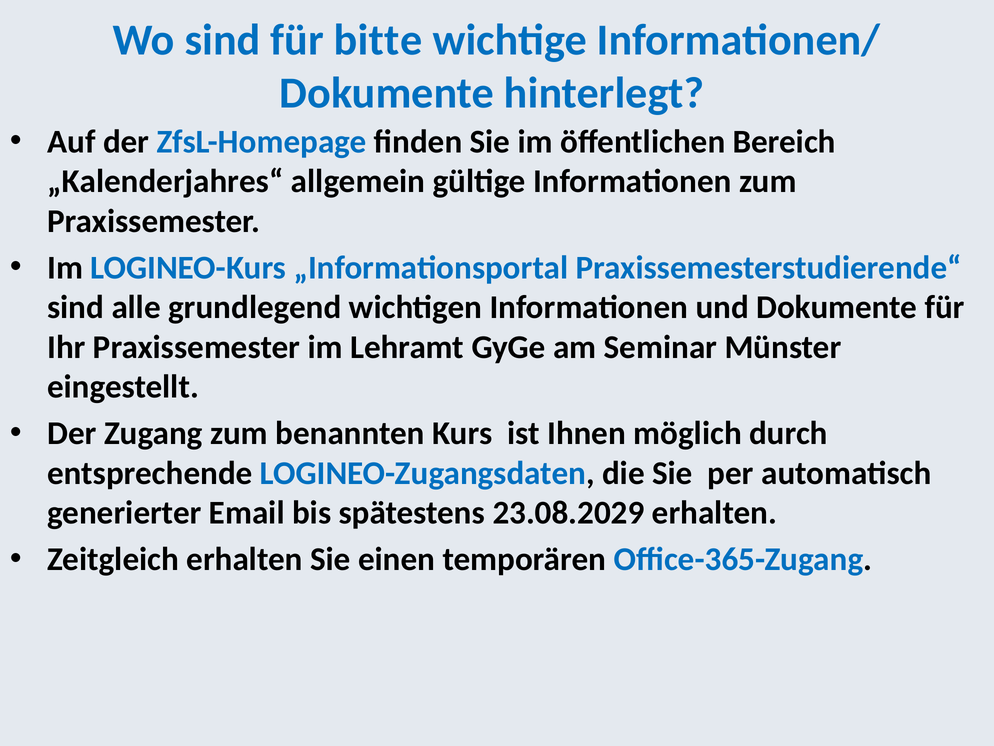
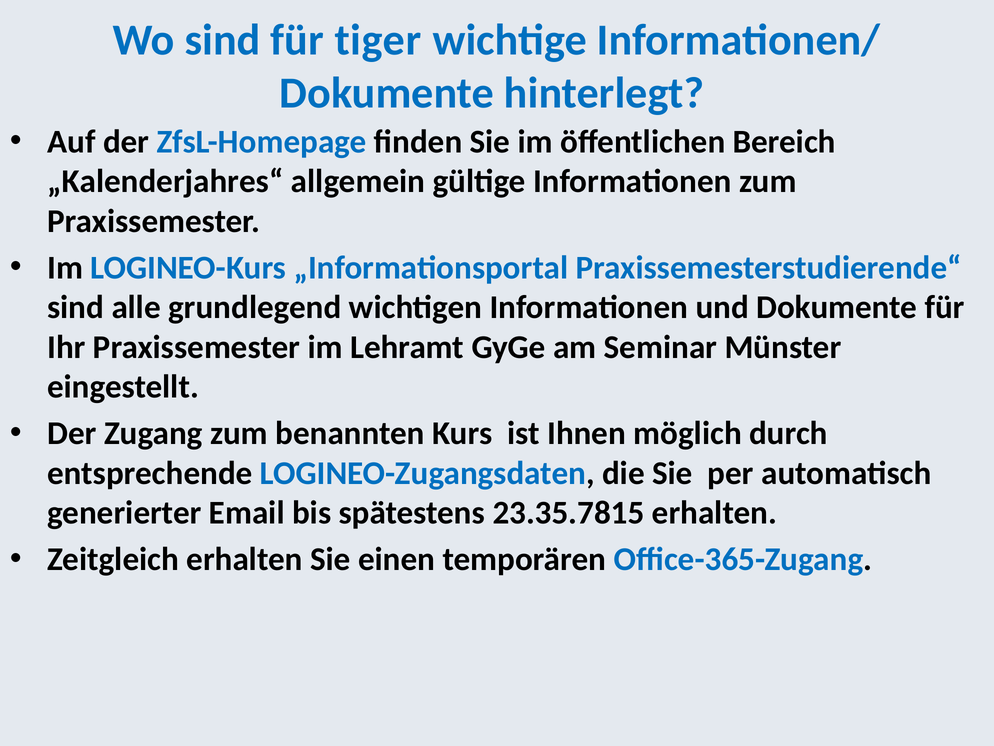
bitte: bitte -> tiger (378, 40)
23.08.2029: 23.08.2029 -> 23.35.7815 (568, 513)
